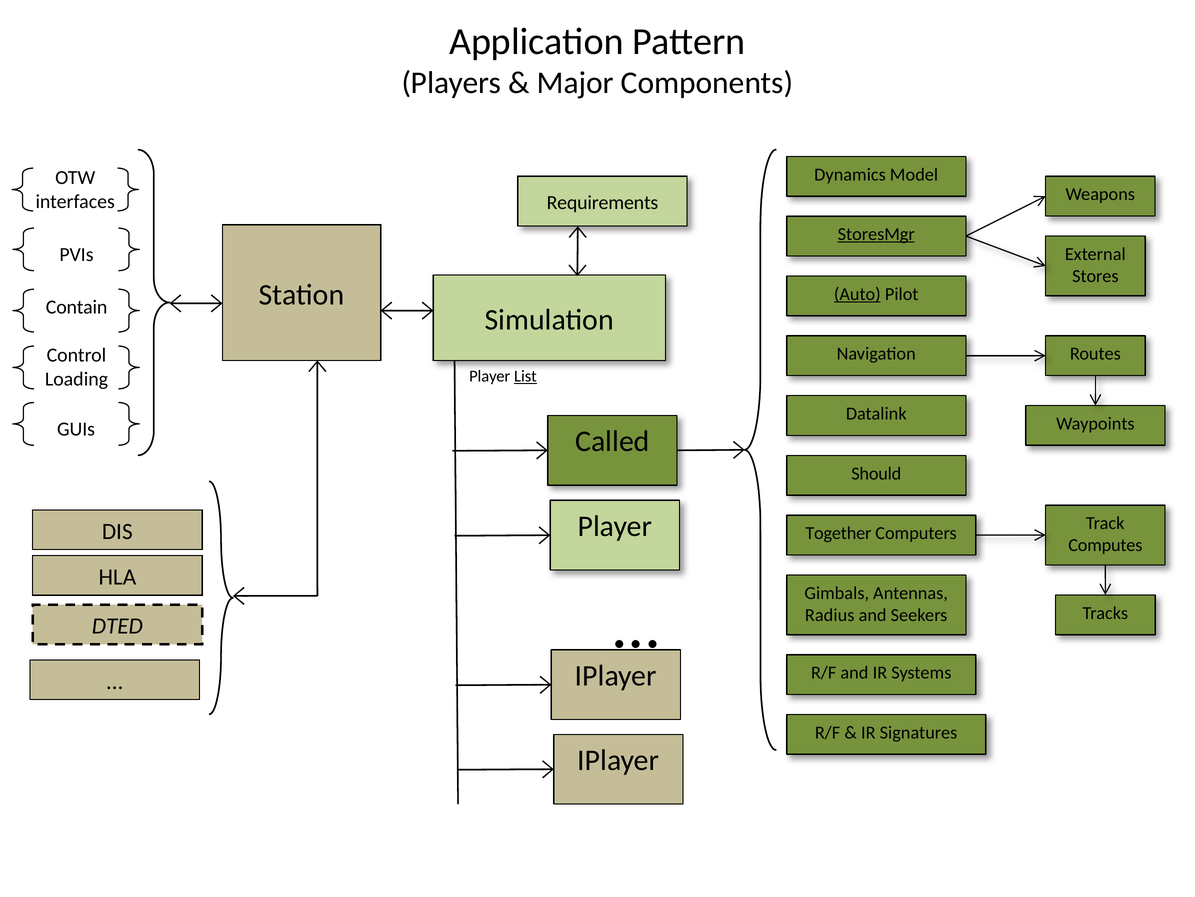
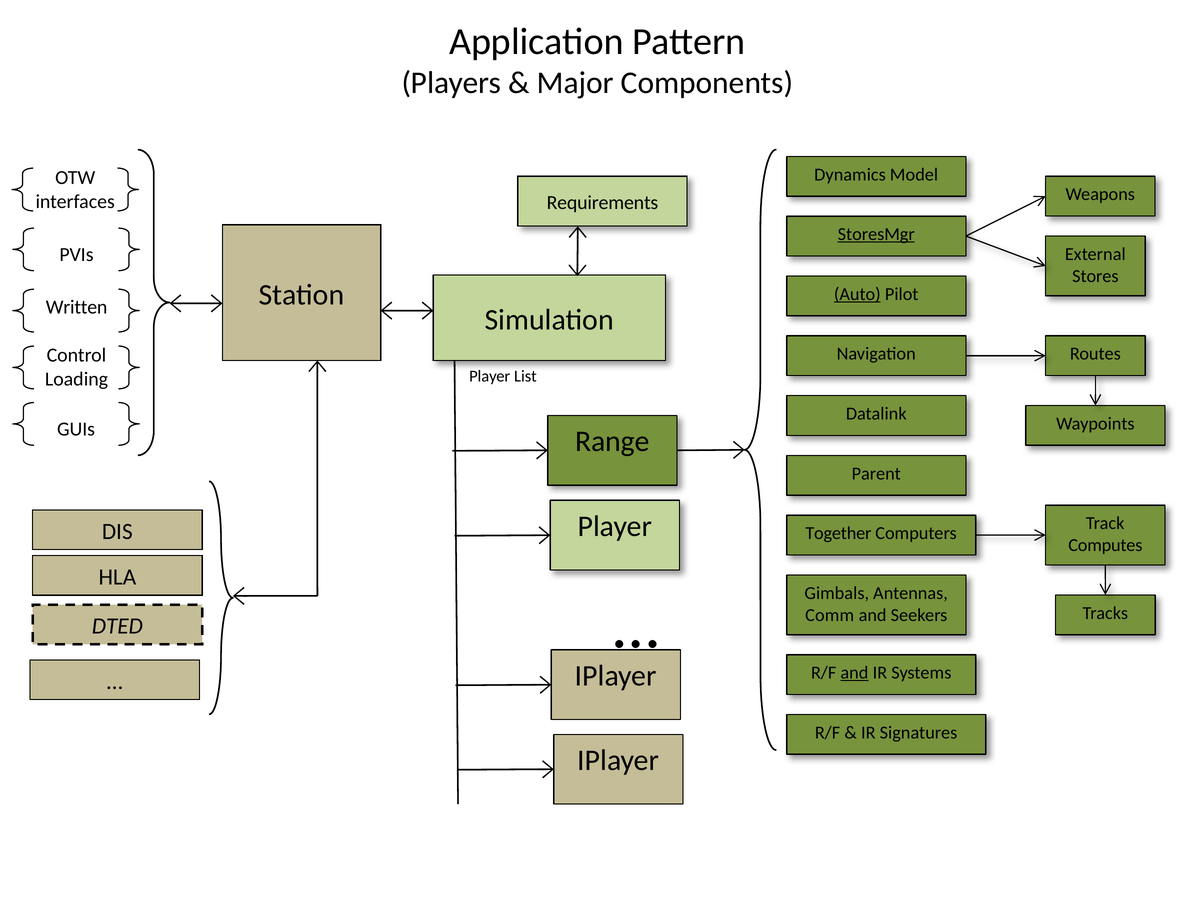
Contain: Contain -> Written (77, 307)
List underline: present -> none (525, 376)
Called: Called -> Range (612, 441)
Should: Should -> Parent (876, 473)
Radius: Radius -> Comm (830, 614)
and underline: none -> present (854, 672)
